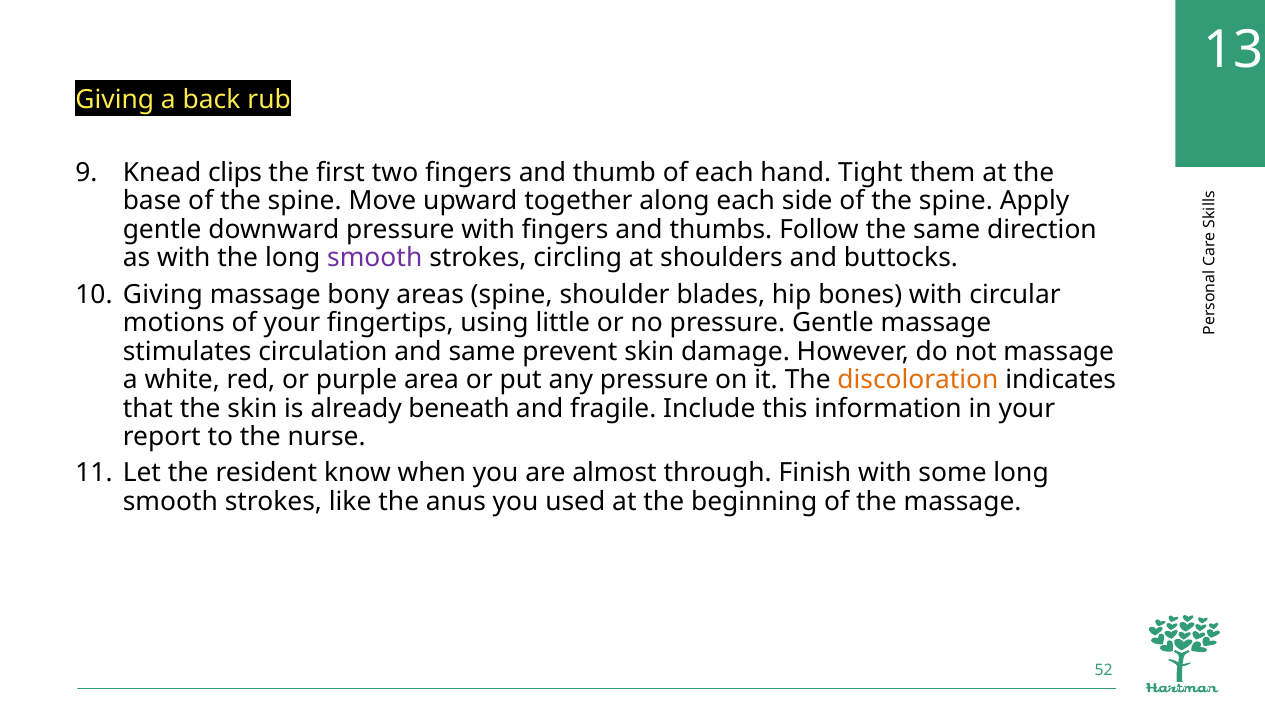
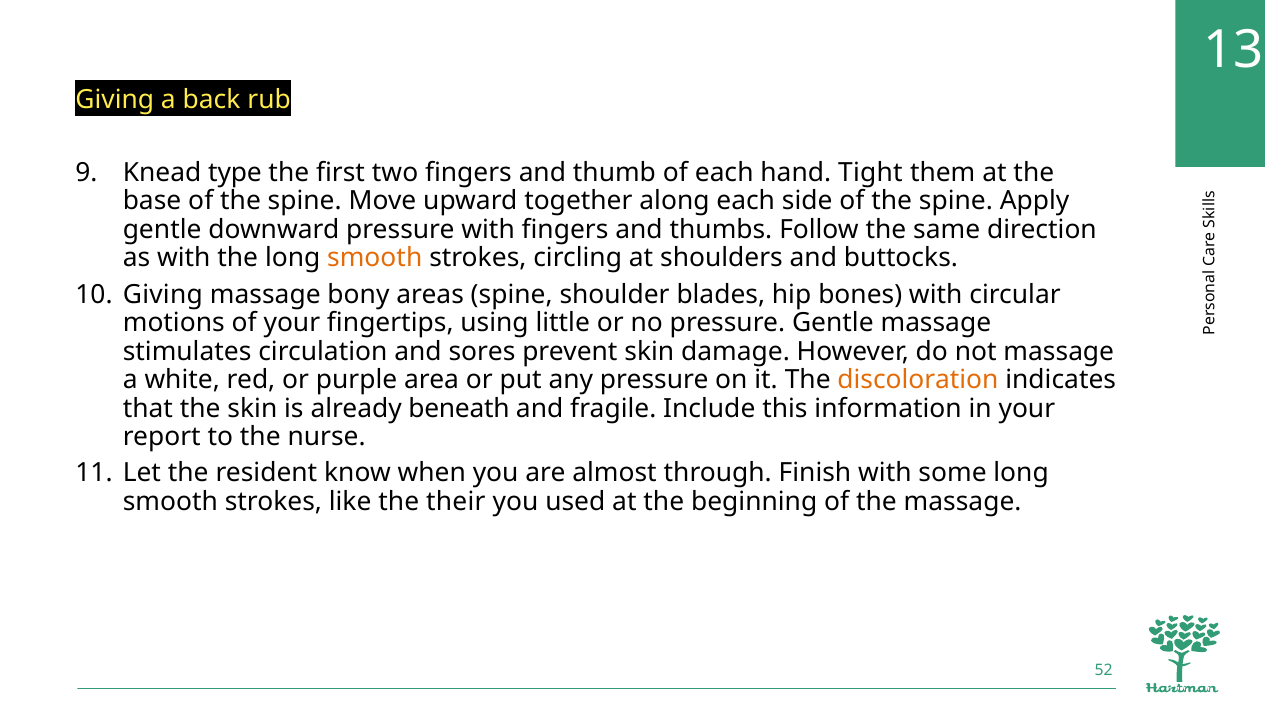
clips: clips -> type (235, 173)
smooth colour: purple -> orange (375, 258)
and same: same -> sores (482, 351)
anus: anus -> their (456, 501)
